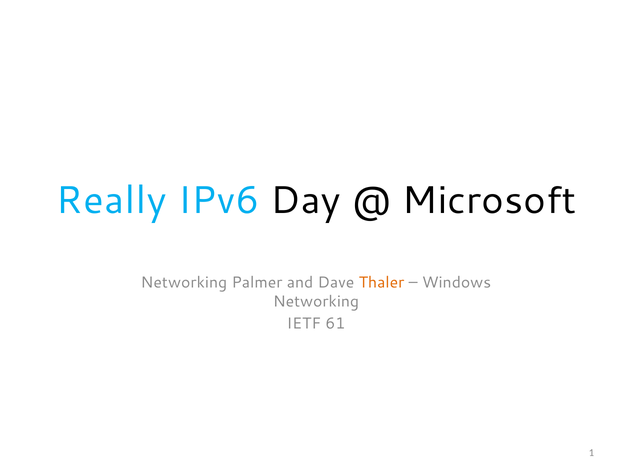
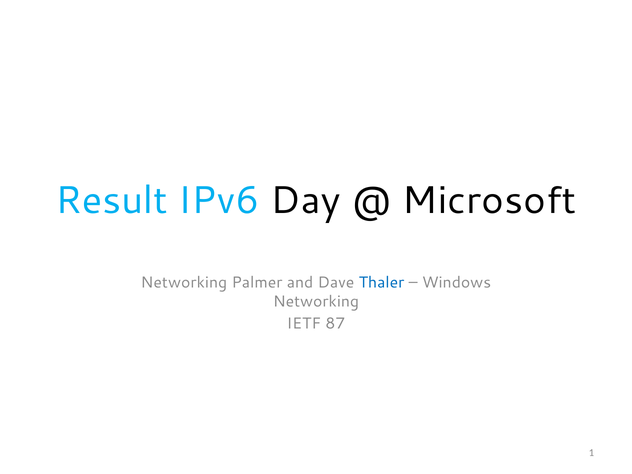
Really: Really -> Result (111, 201)
Thaler colour: orange -> blue (382, 282)
61: 61 -> 87 (335, 323)
